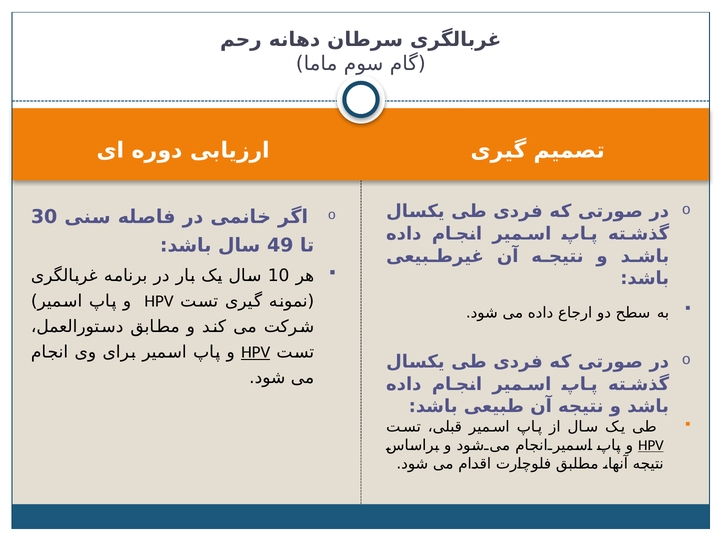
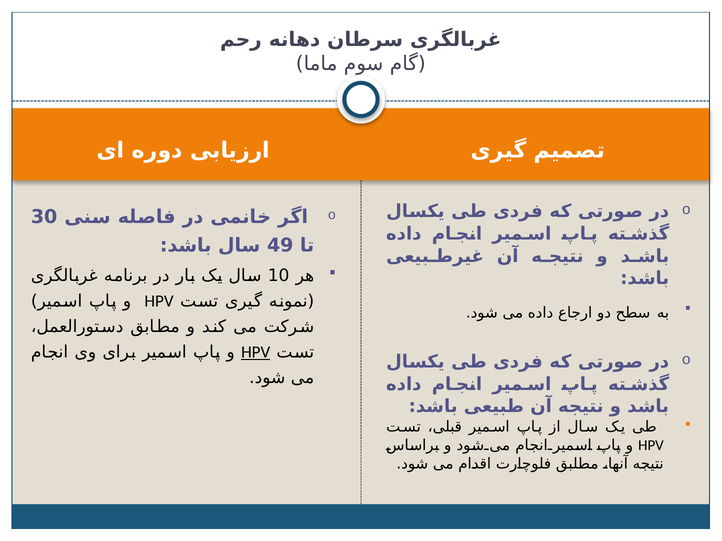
HPV underline: present -> none (651, 446)
